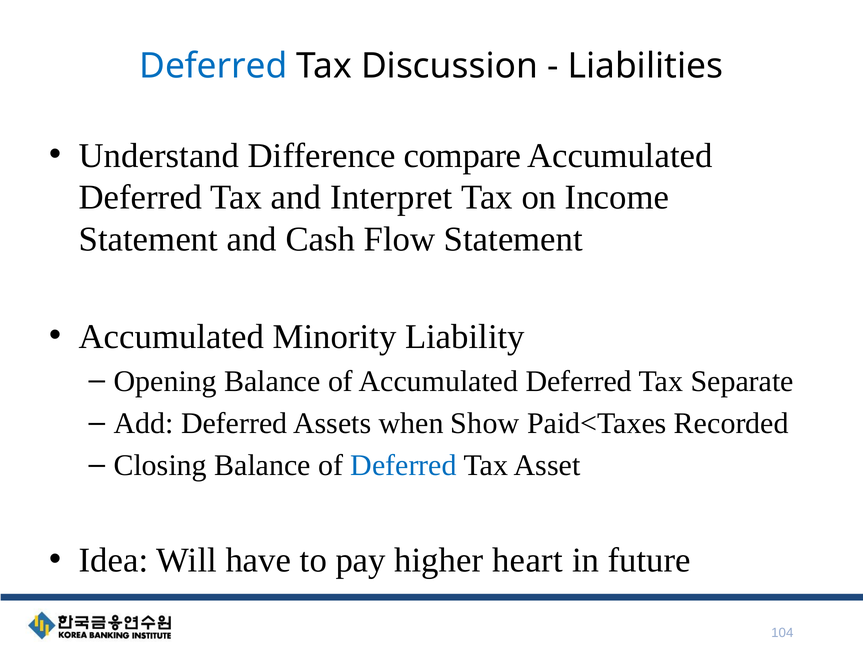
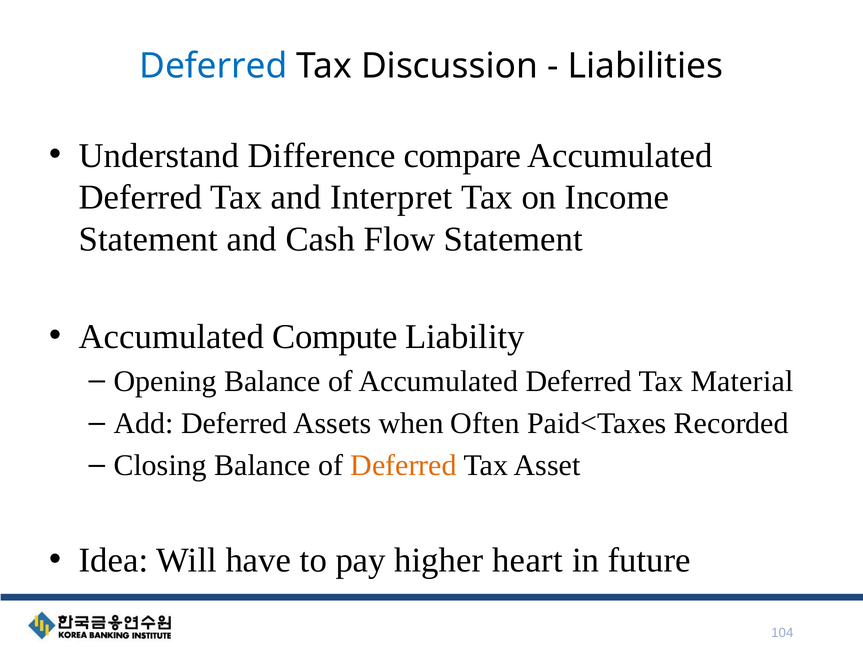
Minority: Minority -> Compute (335, 337)
Separate: Separate -> Material (742, 381)
Show: Show -> Often (485, 424)
Deferred colour: blue -> orange (404, 466)
